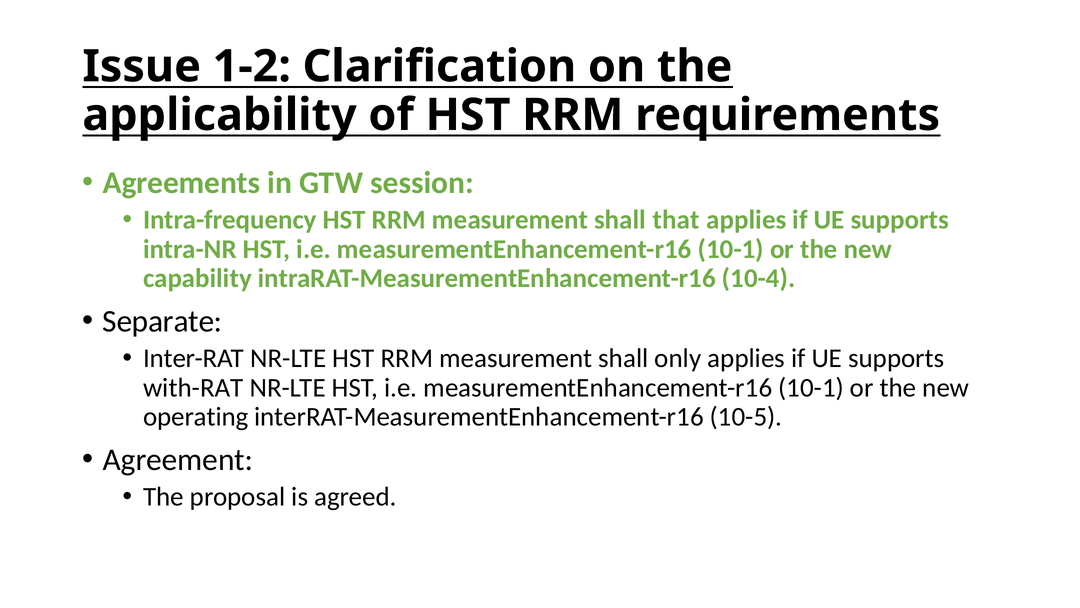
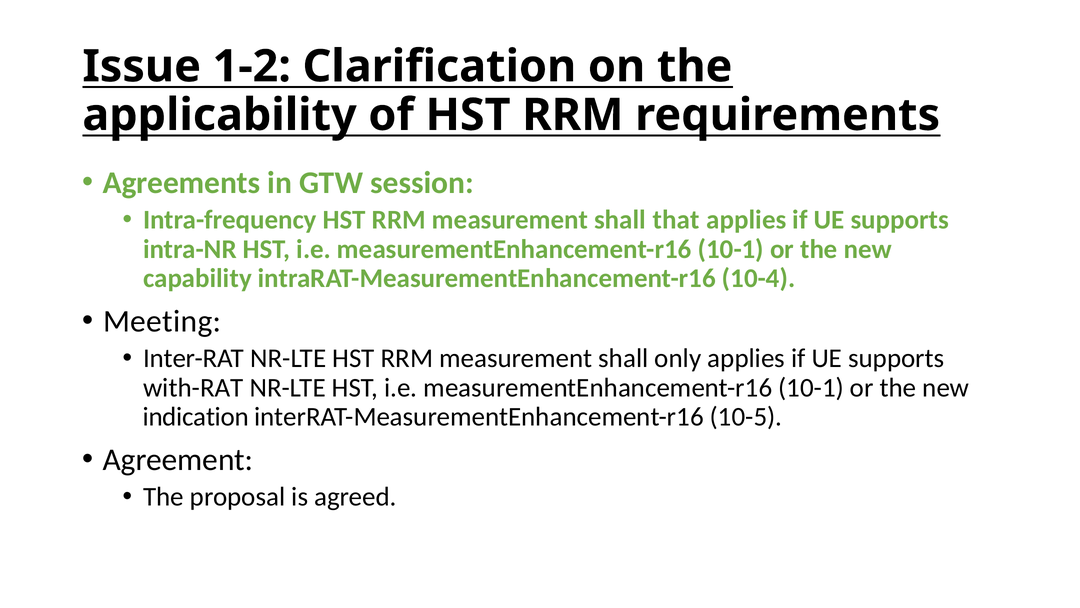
Separate: Separate -> Meeting (162, 321)
operating: operating -> indication (196, 416)
